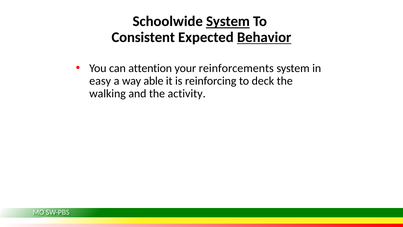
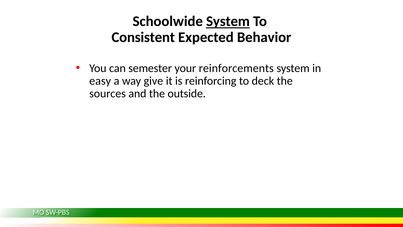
Behavior underline: present -> none (264, 37)
attention: attention -> semester (150, 68)
able: able -> give (153, 81)
walking: walking -> sources (108, 93)
activity: activity -> outside (187, 93)
